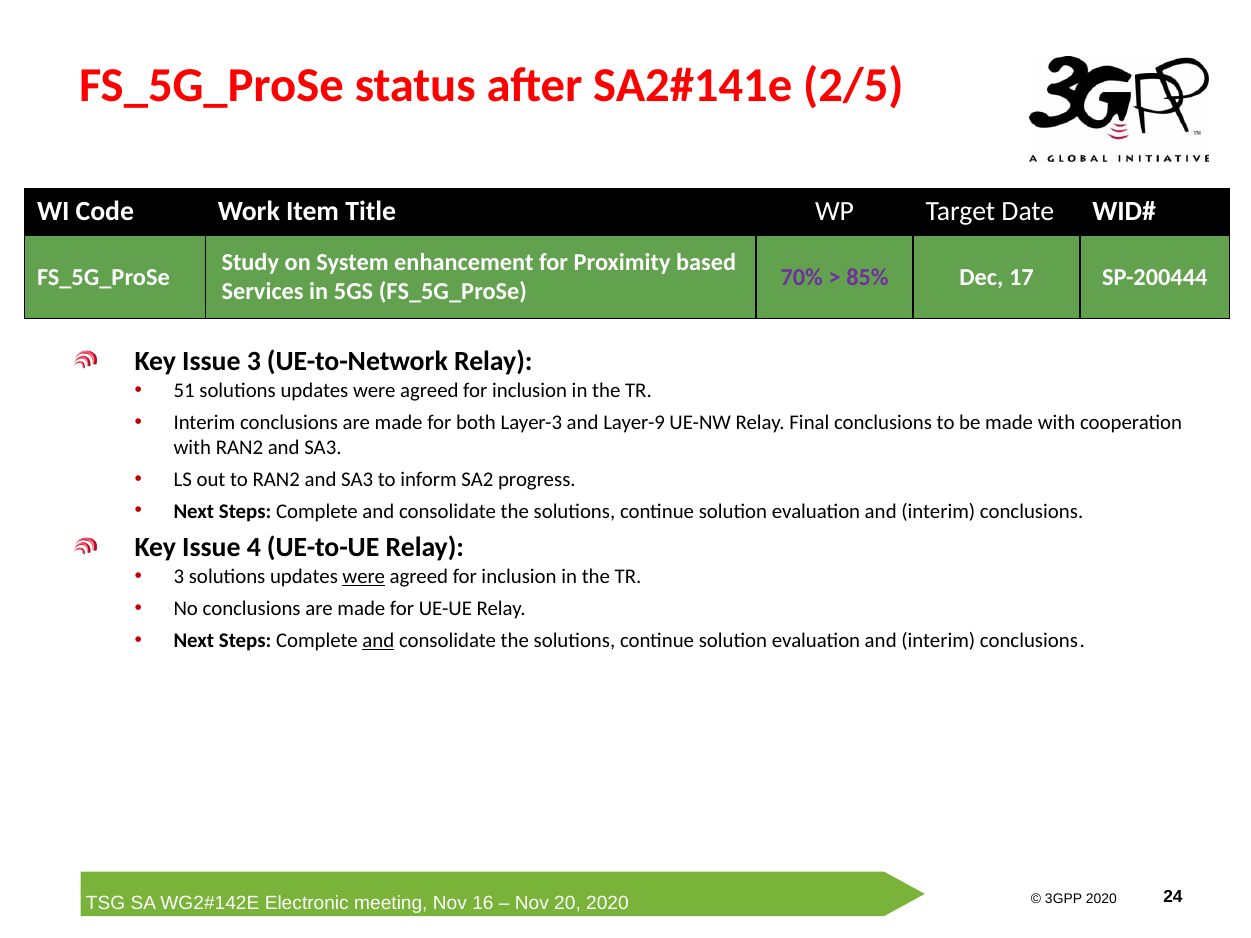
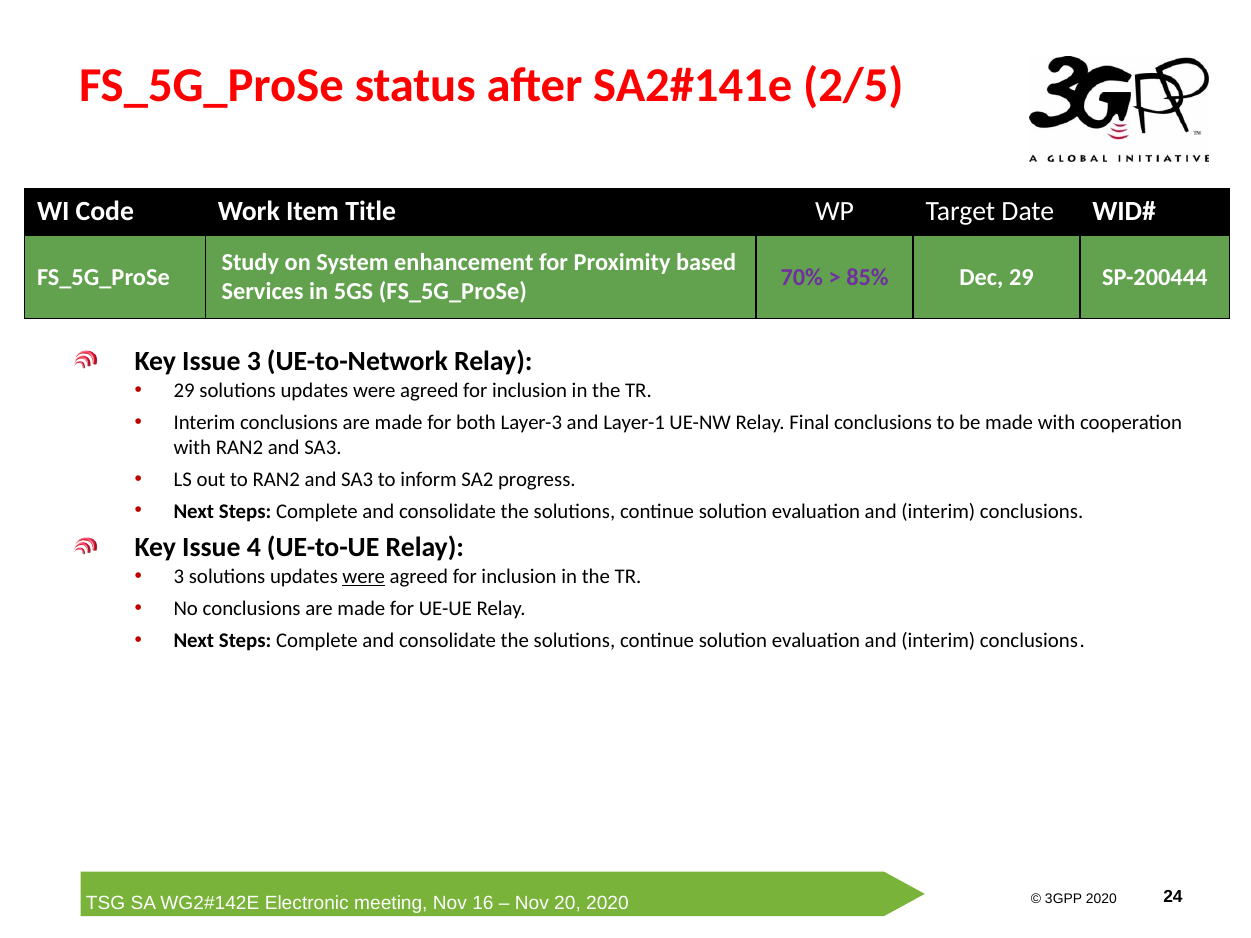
Dec 17: 17 -> 29 (1021, 277)
51: 51 -> 29 (184, 390)
Layer-9: Layer-9 -> Layer-1 (634, 422)
and underline: present -> none (378, 641)
